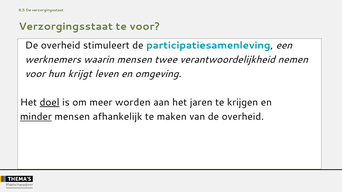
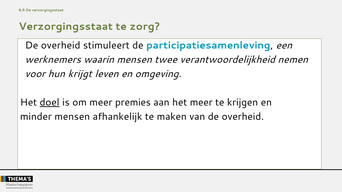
te voor: voor -> zorg (145, 26)
worden: worden -> premies (133, 103)
het jaren: jaren -> meer (201, 103)
minder underline: present -> none (36, 117)
